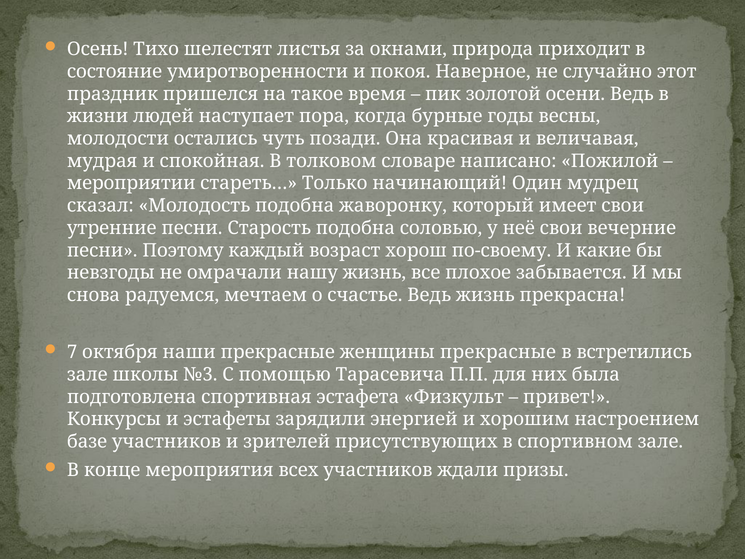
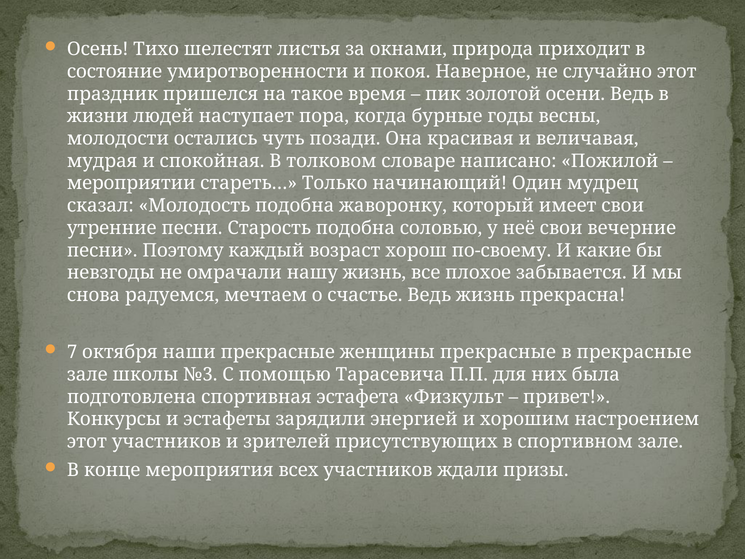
в встретились: встретились -> прекрасные (634, 352)
базе: базе -> этот (87, 441)
